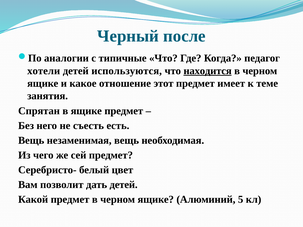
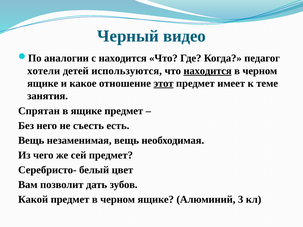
после: после -> видео (184, 36)
с типичные: типичные -> находится (123, 58)
этот underline: none -> present (164, 83)
дать детей: детей -> зубов (124, 185)
5: 5 -> 3 (241, 200)
